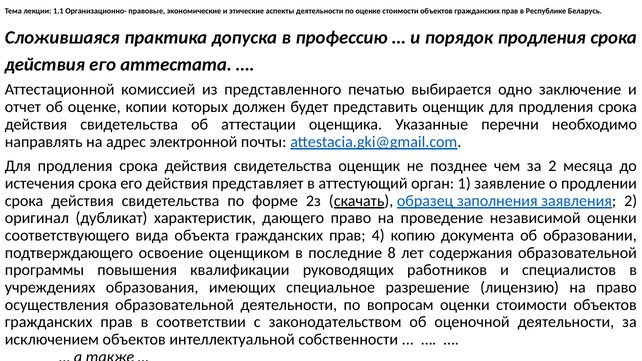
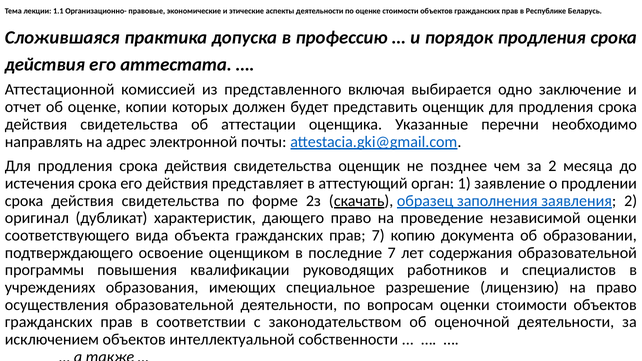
печатью: печатью -> включая (376, 90)
прав 4: 4 -> 7 (378, 236)
последние 8: 8 -> 7 (392, 253)
